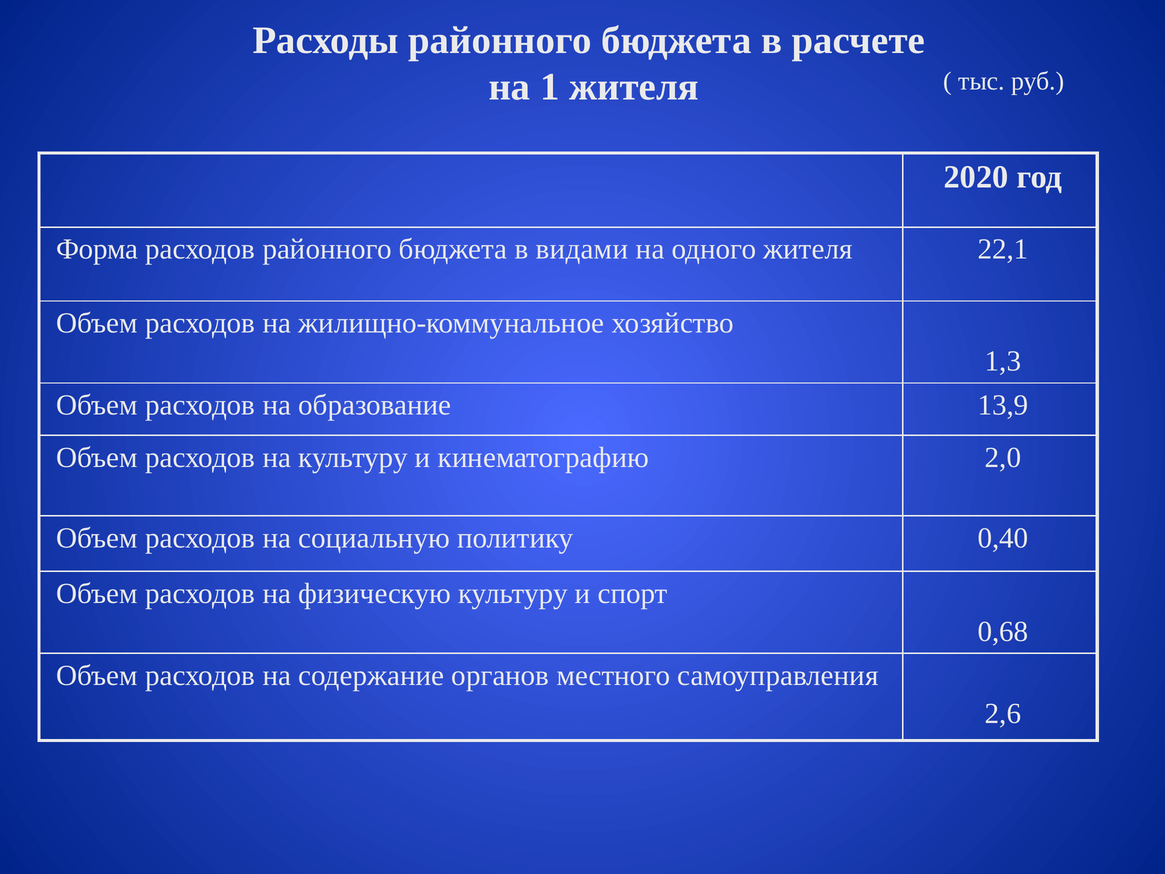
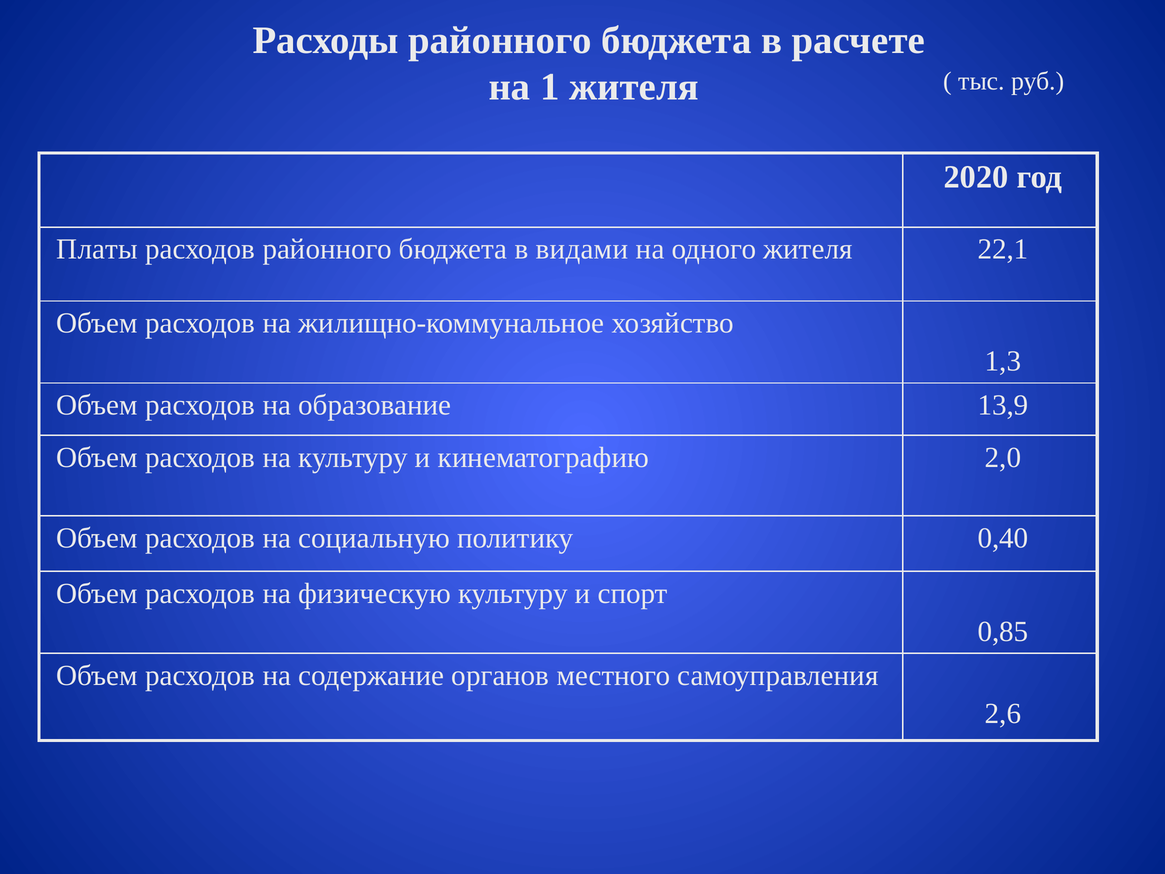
Форма: Форма -> Платы (97, 249)
0,68: 0,68 -> 0,85 (1003, 631)
